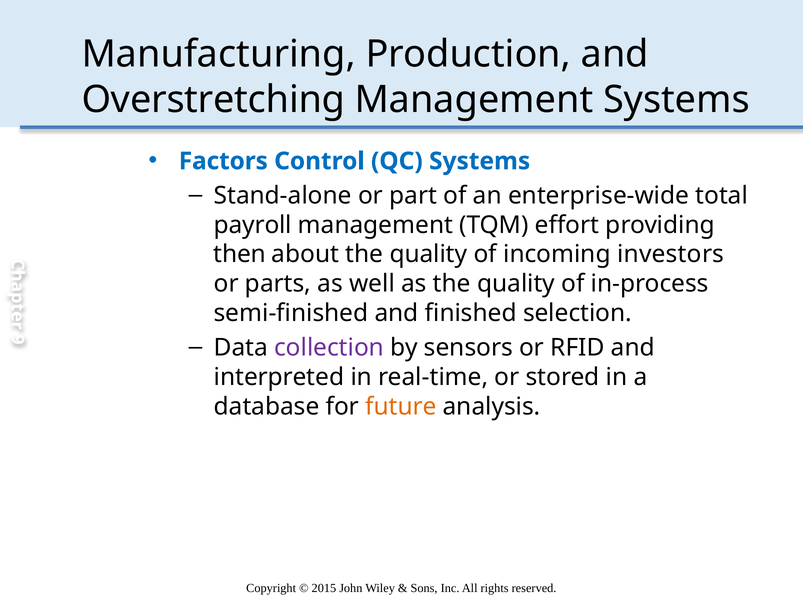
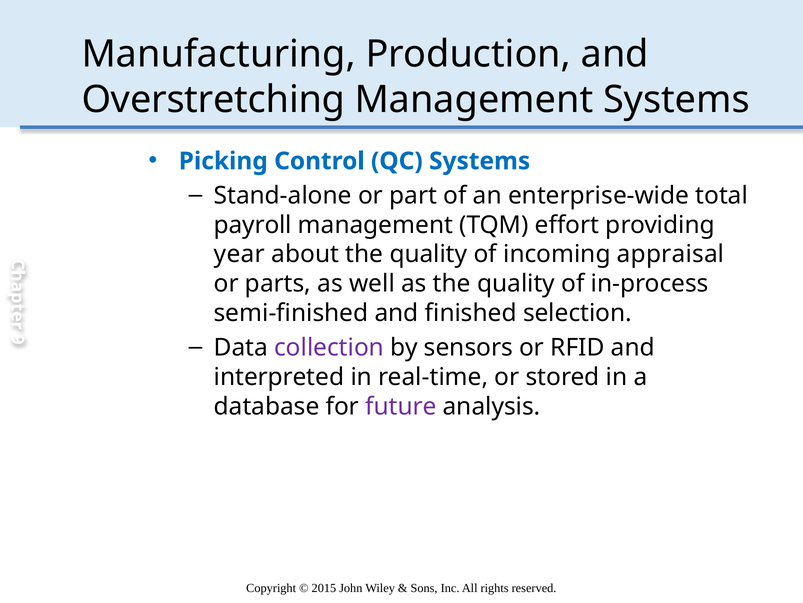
Factors: Factors -> Picking (223, 161)
then: then -> year (239, 254)
investors: investors -> appraisal (671, 254)
future colour: orange -> purple (401, 406)
